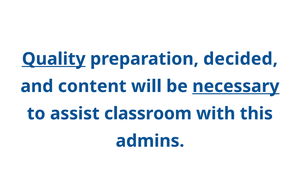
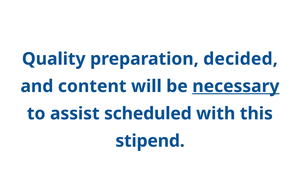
Quality underline: present -> none (54, 59)
classroom: classroom -> scheduled (148, 113)
admins: admins -> stipend (150, 141)
